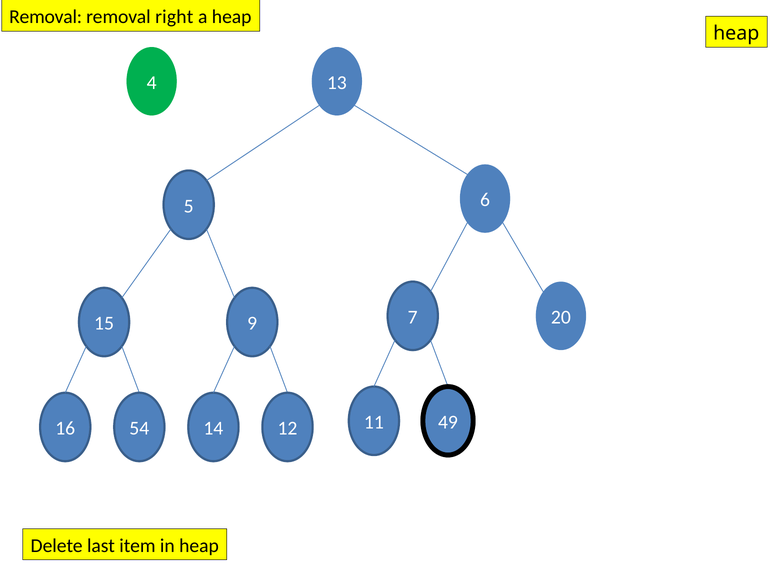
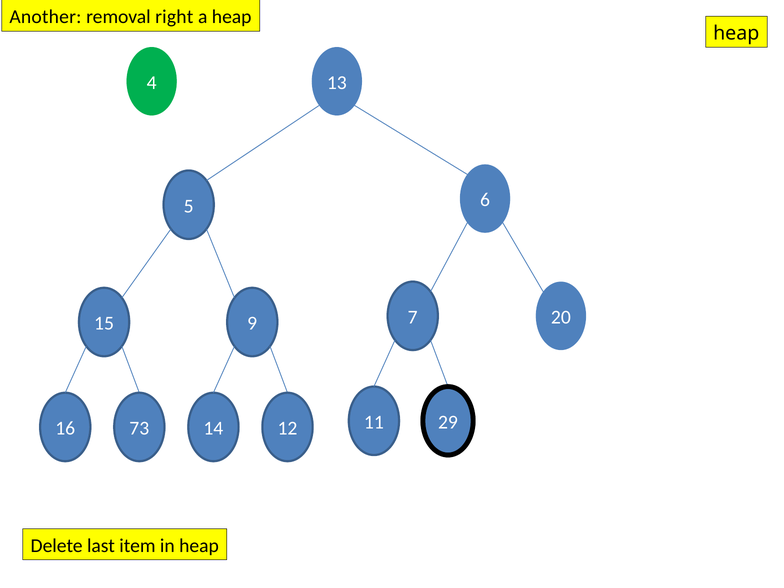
Removal: Removal -> Another (45, 17)
49: 49 -> 29 (448, 422)
54: 54 -> 73 (139, 428)
